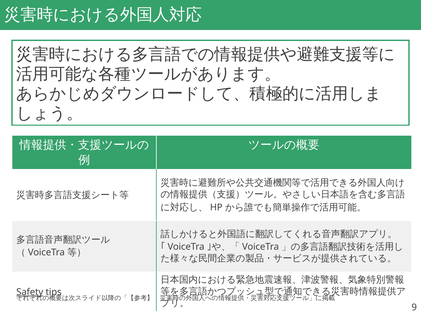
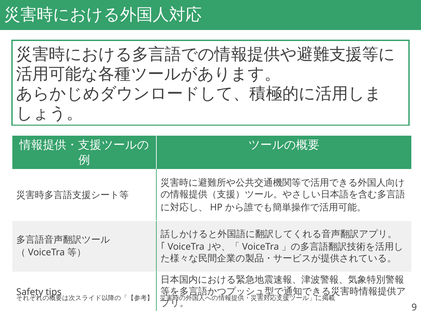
Safety underline: present -> none (30, 292)
